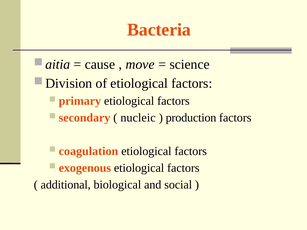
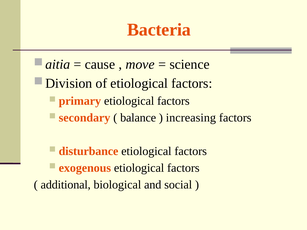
nucleic: nucleic -> balance (138, 118)
production: production -> increasing (191, 118)
coagulation: coagulation -> disturbance (89, 151)
